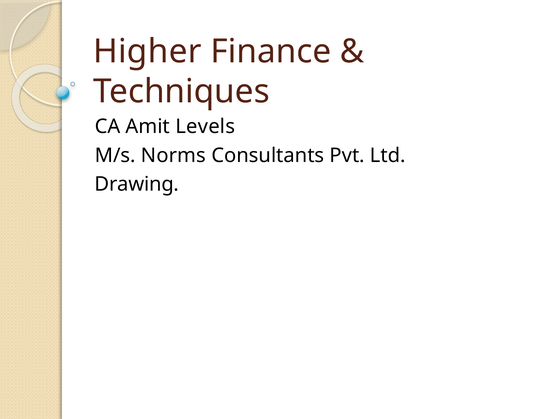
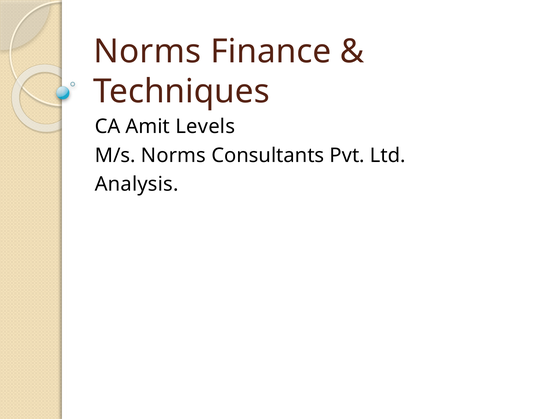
Higher: Higher -> Norms (147, 51)
Drawing: Drawing -> Analysis (137, 184)
